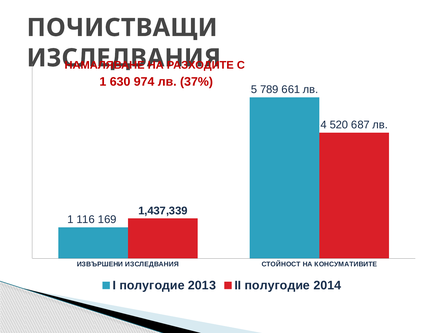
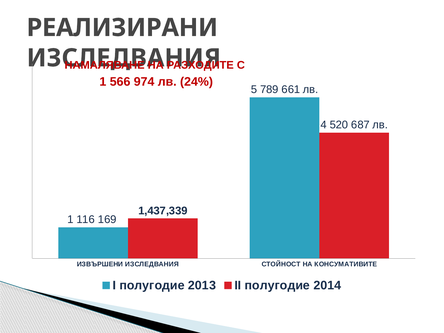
ПОЧИСТВАЩИ: ПОЧИСТВАЩИ -> РЕАЛИЗИРАНИ (122, 28)
630: 630 -> 566 (120, 82)
37%: 37% -> 24% (197, 82)
